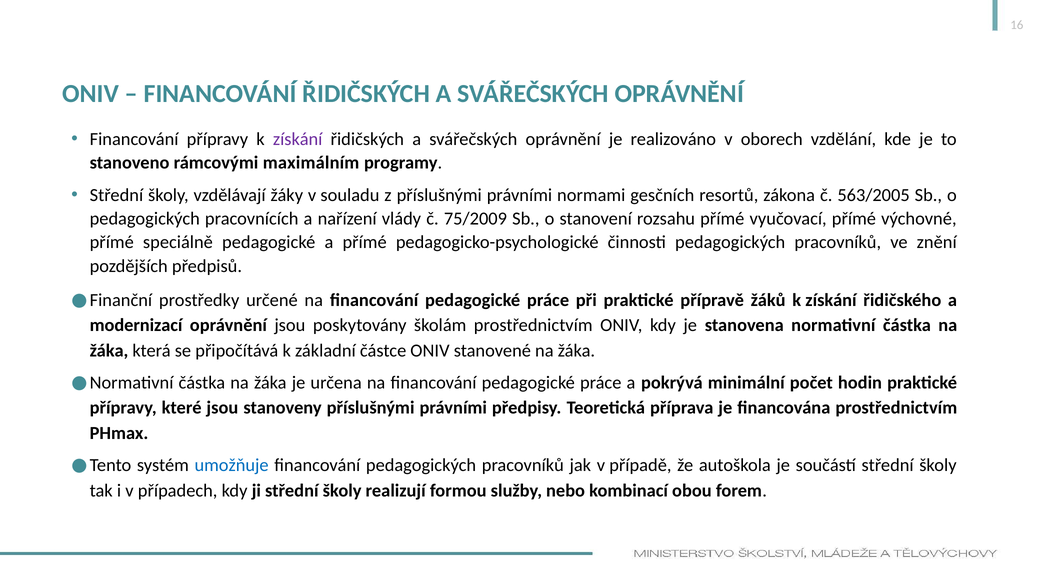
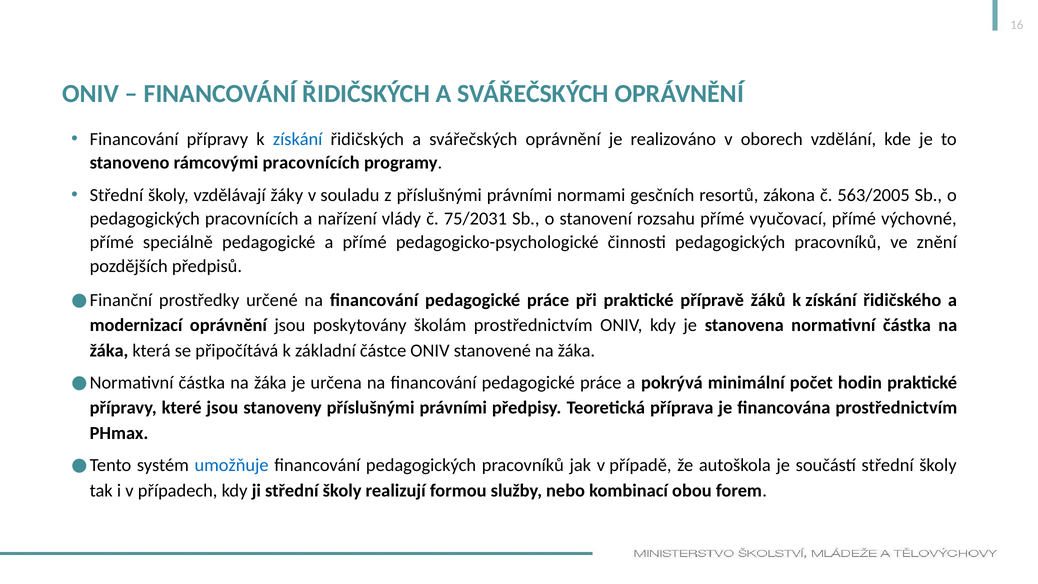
získání colour: purple -> blue (298, 139)
rámcovými maximálním: maximálním -> pracovnících (311, 163)
75/2009: 75/2009 -> 75/2031 (475, 219)
